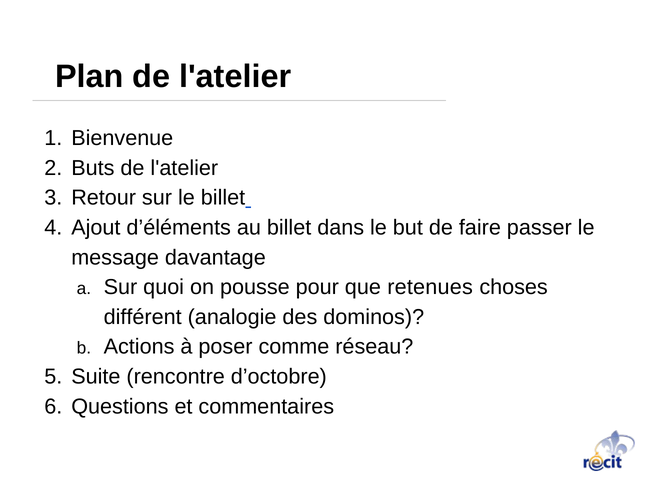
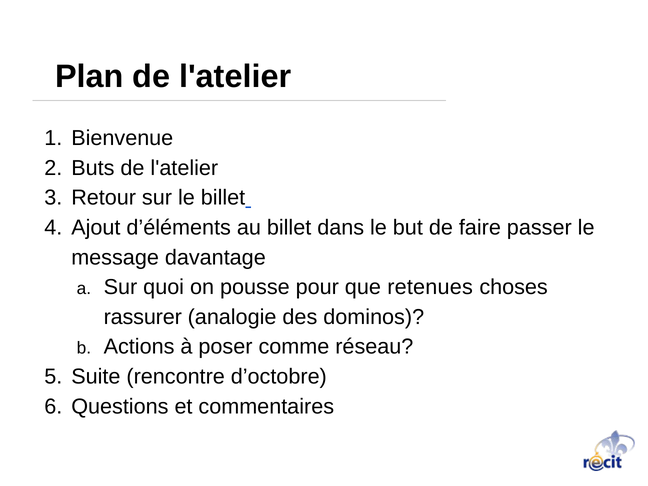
différent: différent -> rassurer (143, 317)
